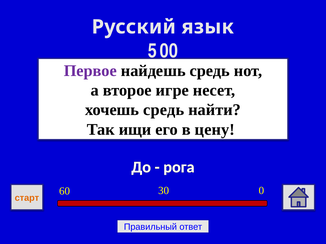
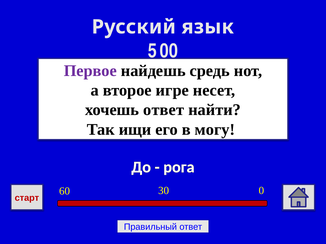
хочешь средь: средь -> ответ (164, 110)
цену: цену -> могу (215, 130)
старт colour: orange -> red (27, 198)
